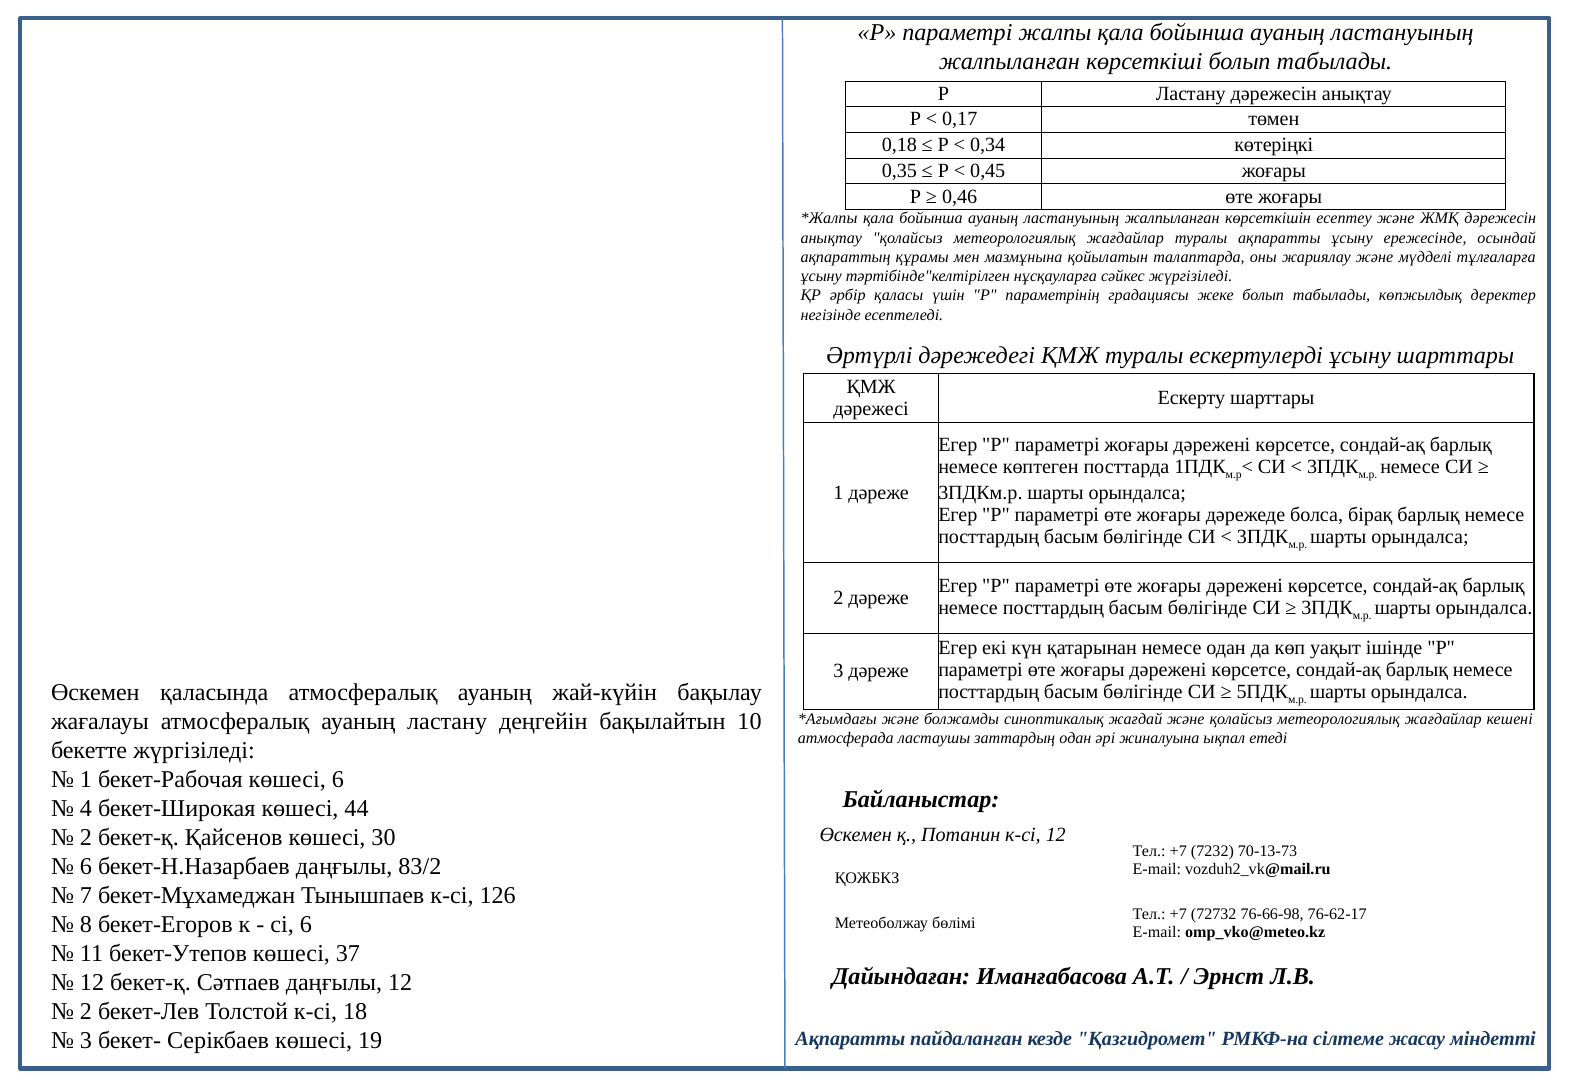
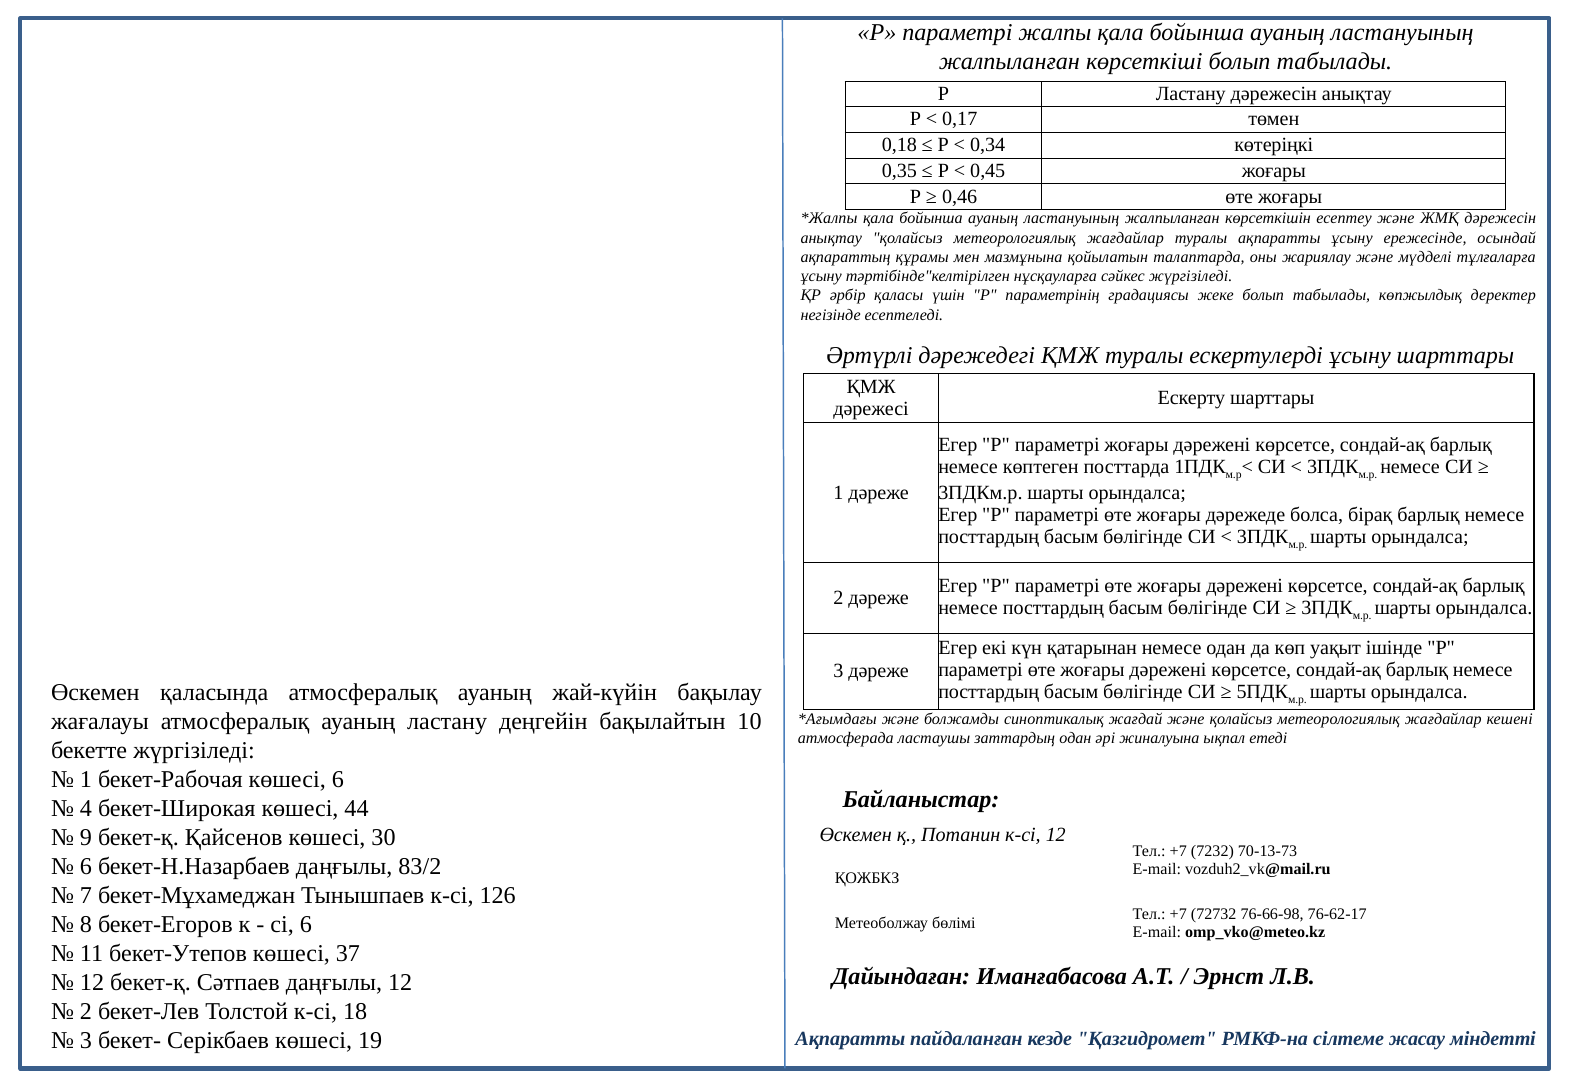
2: 2 -> 9 (86, 837)
